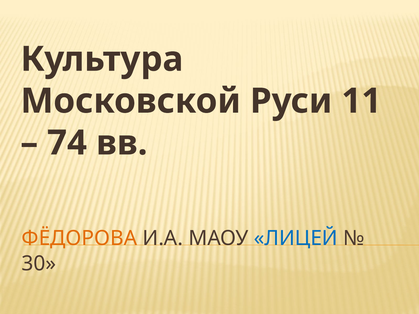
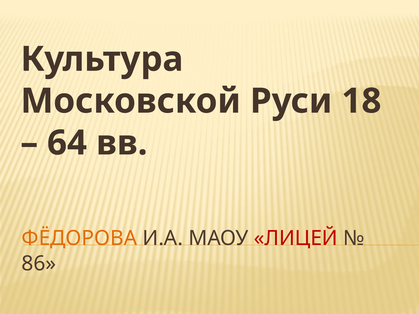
11: 11 -> 18 (361, 101)
74: 74 -> 64 (67, 143)
ЛИЦЕЙ colour: blue -> red (296, 238)
30: 30 -> 86 (39, 264)
